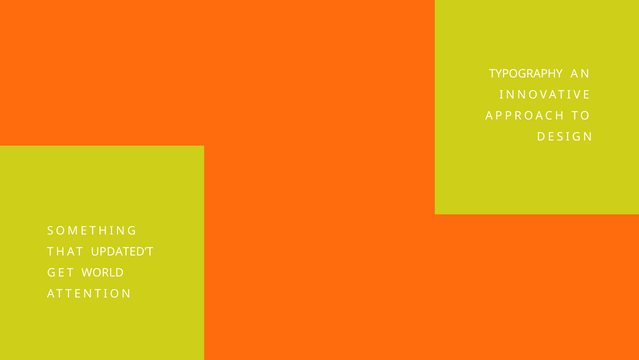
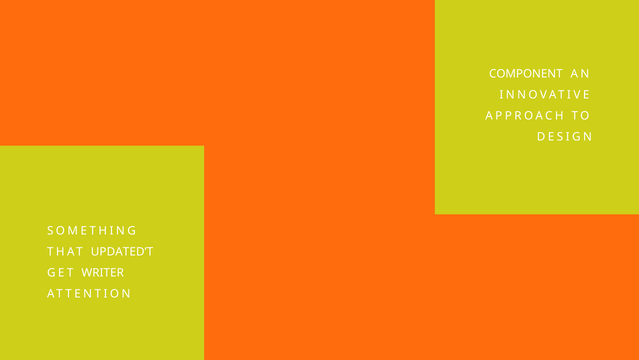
TYPOGRAPHY: TYPOGRAPHY -> COMPONENT (526, 74)
WORLD: WORLD -> WRITER (103, 272)
